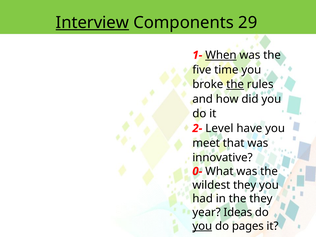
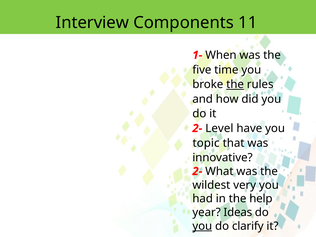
Interview underline: present -> none (92, 23)
29: 29 -> 11 (248, 23)
When underline: present -> none (221, 55)
meet: meet -> topic (206, 143)
0-: 0- -> 2- (197, 171)
wildest they: they -> very (245, 185)
the they: they -> help (261, 199)
pages: pages -> clarify (248, 226)
